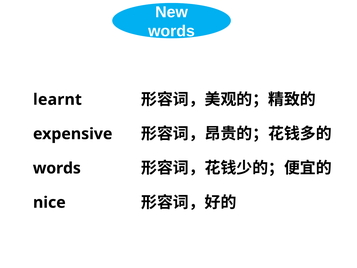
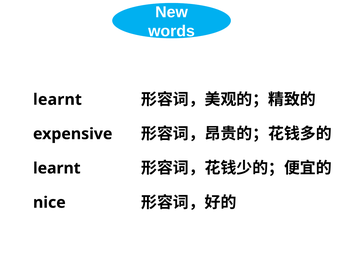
words: words -> learnt (57, 168)
